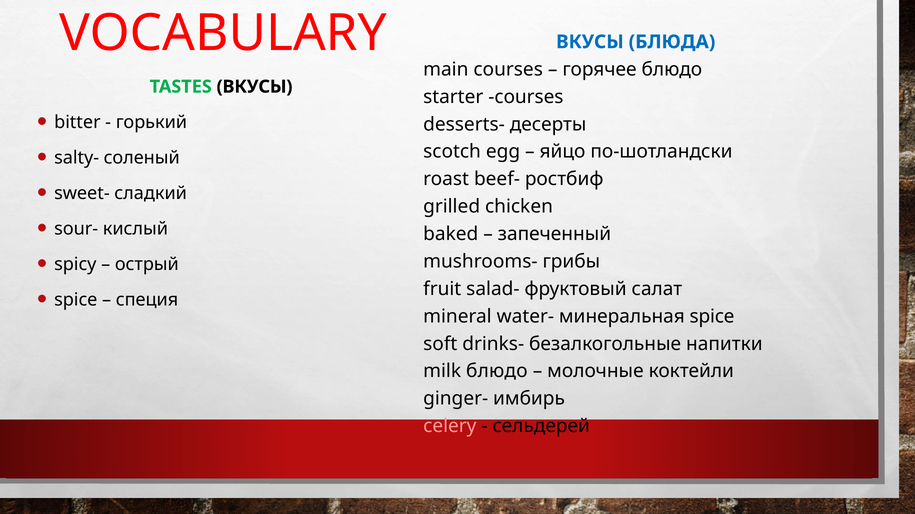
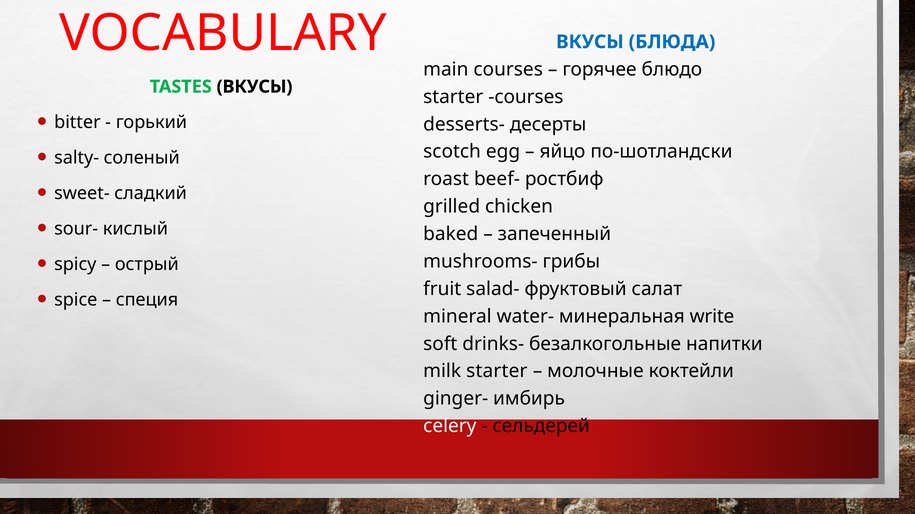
минеральная spice: spice -> write (712, 317)
milk блюдо: блюдо -> starter (497, 372)
celery colour: pink -> white (450, 427)
